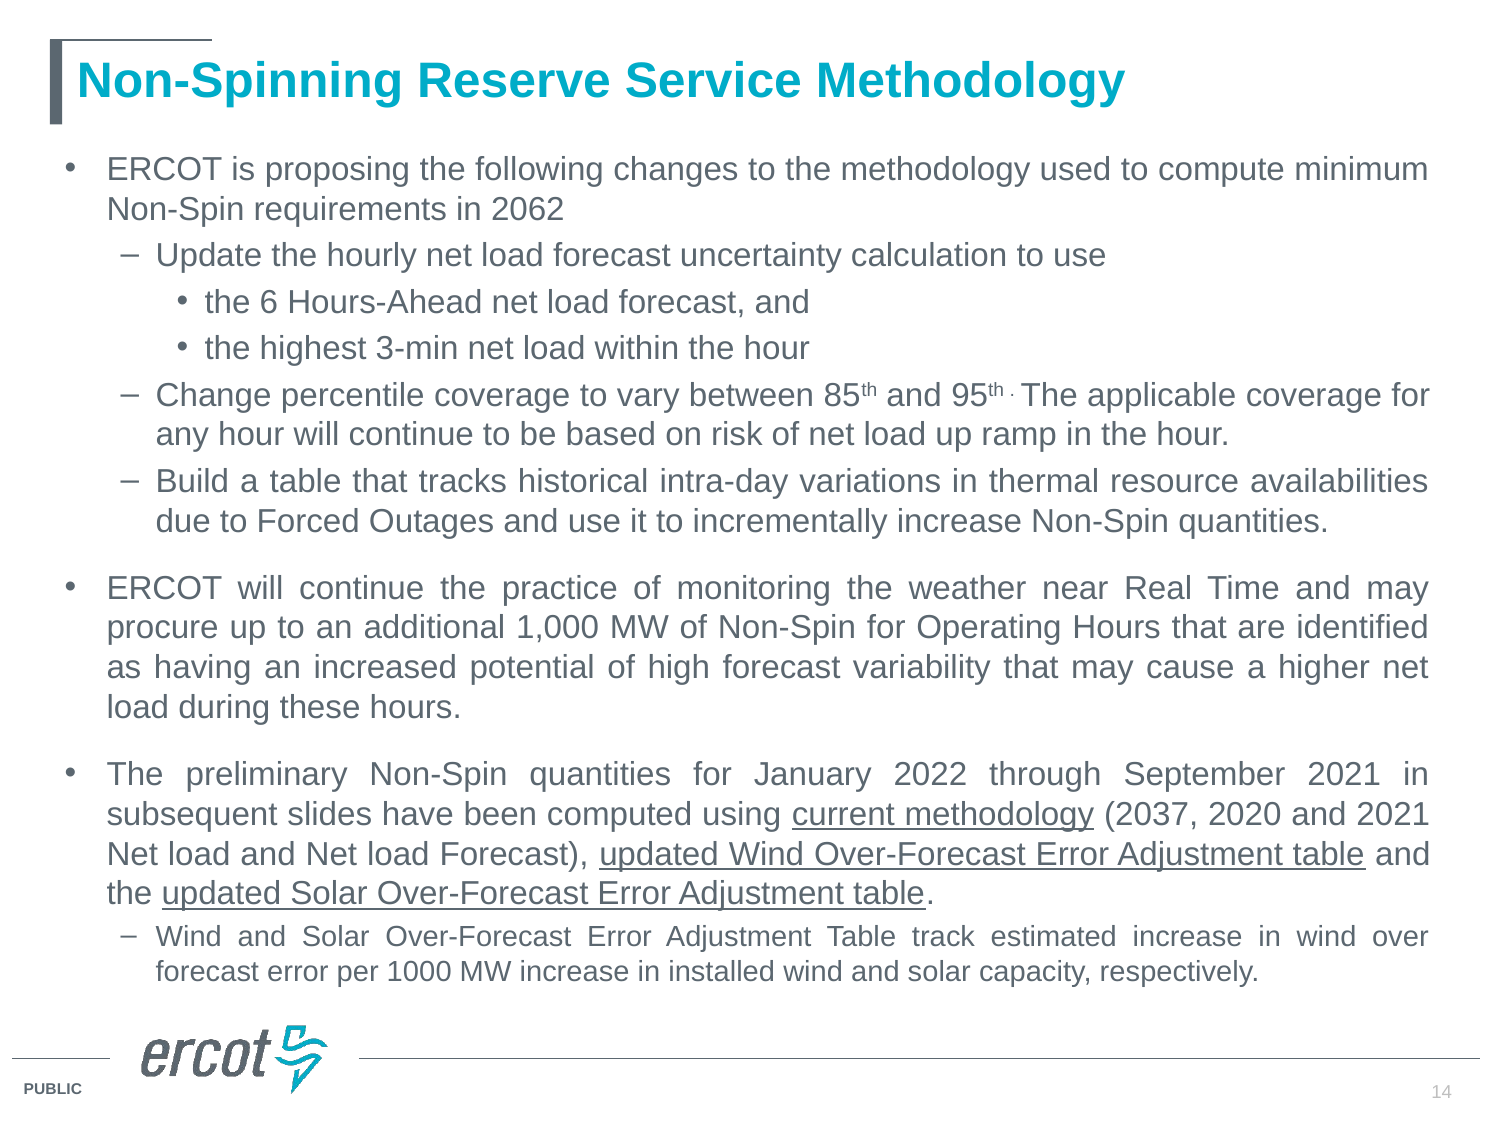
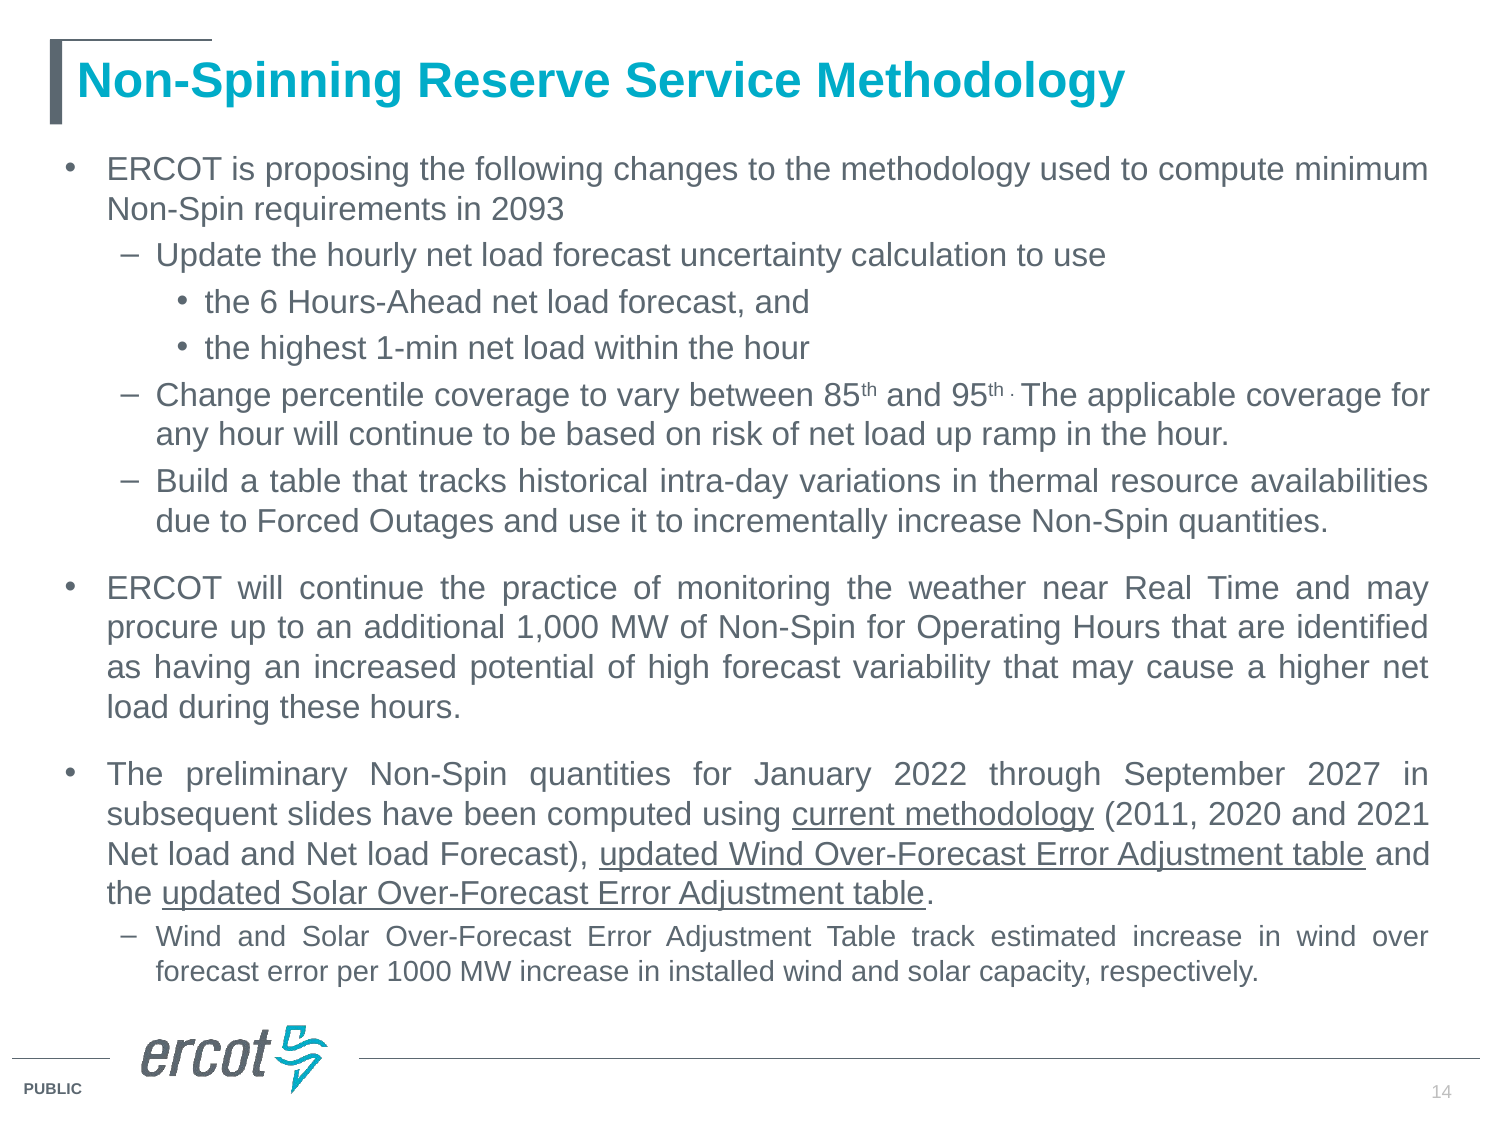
2062: 2062 -> 2093 (528, 209)
3-min: 3-min -> 1-min (417, 349)
September 2021: 2021 -> 2027 (1344, 775)
2037: 2037 -> 2011 (1151, 814)
